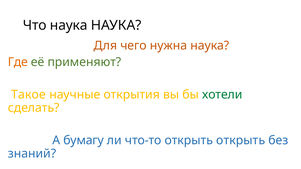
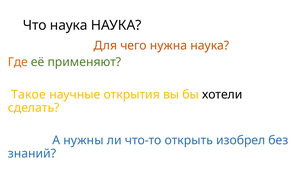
хотели colour: green -> black (222, 95)
бумагу: бумагу -> нужны (83, 141)
открыть открыть: открыть -> изобрел (241, 141)
